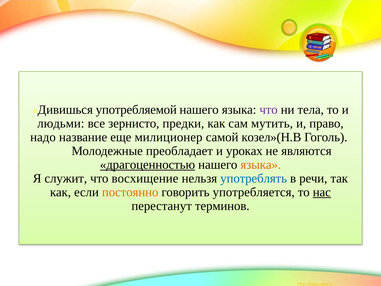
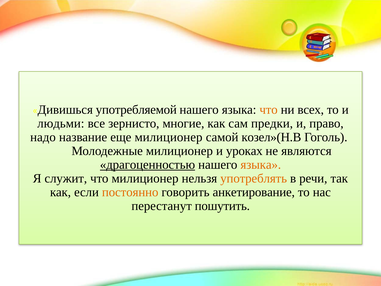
что colour: purple -> orange (269, 110)
тела: тела -> всех (311, 110)
предки: предки -> многие (183, 123)
мутить: мутить -> предки (272, 123)
Молодежные преобладает: преобладает -> милиционер (179, 151)
что восхищение: восхищение -> милиционер (145, 178)
употреблять colour: blue -> orange (254, 178)
употребляется: употребляется -> анкетирование (254, 192)
нас underline: present -> none (322, 192)
терминов: терминов -> пошутить (222, 206)
